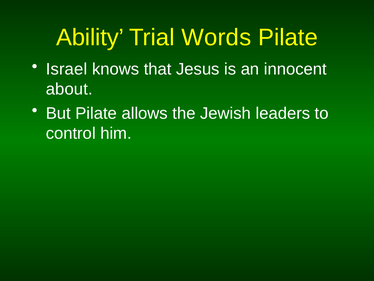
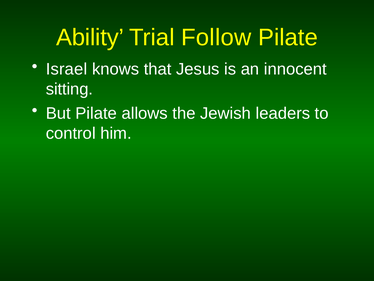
Words: Words -> Follow (216, 38)
about: about -> sitting (69, 89)
